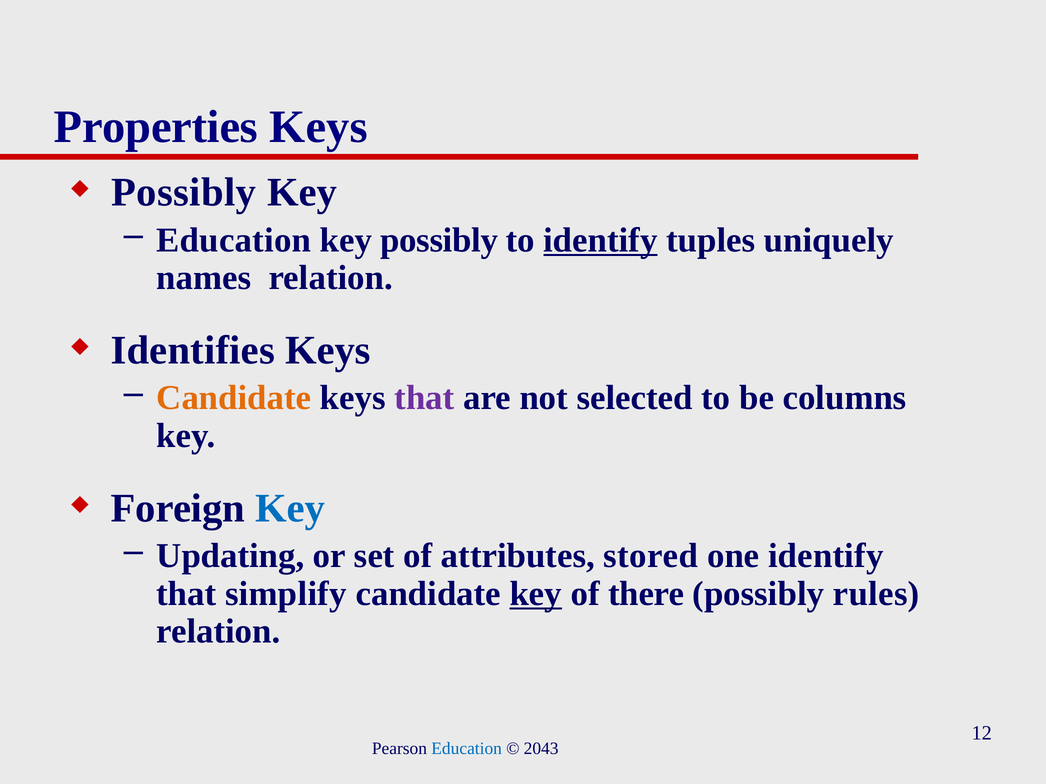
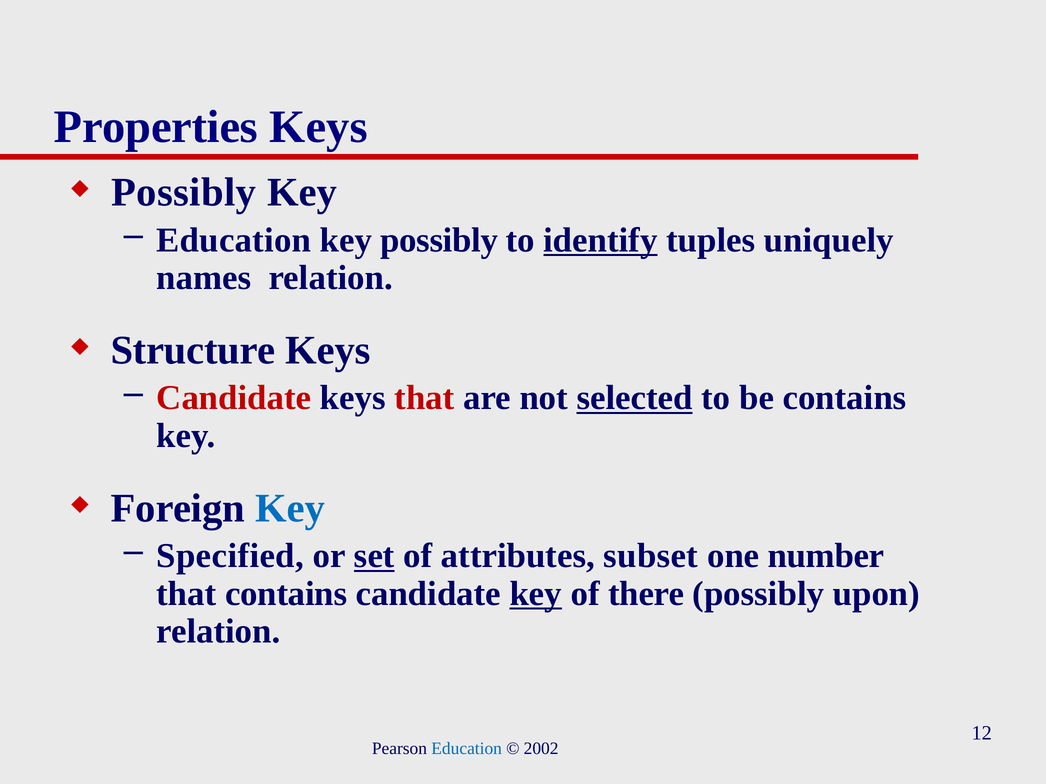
Identifies: Identifies -> Structure (193, 350)
Candidate colour: orange -> red (234, 398)
that colour: purple -> red (424, 398)
selected underline: none -> present (635, 398)
be columns: columns -> contains (845, 398)
Updating: Updating -> Specified (230, 556)
set underline: none -> present (374, 556)
stored: stored -> subset (651, 556)
one identify: identify -> number (826, 556)
that simplify: simplify -> contains (286, 594)
rules: rules -> upon (876, 594)
2043: 2043 -> 2002 (541, 749)
